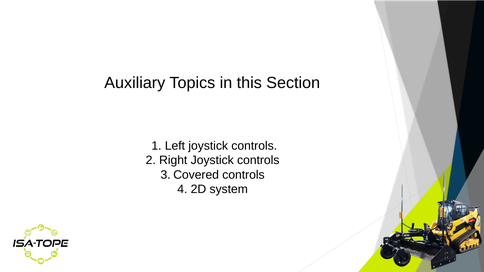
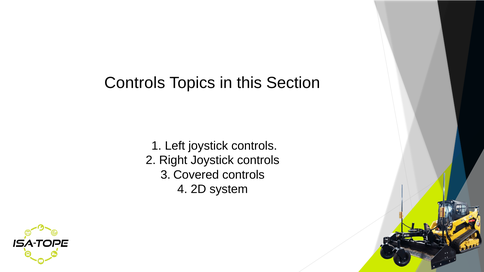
Auxiliary: Auxiliary -> Controls (135, 83)
